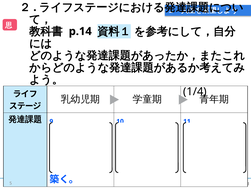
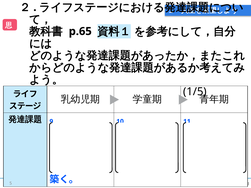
p.14: p.14 -> p.65 (80, 31)
1/4: 1/4 -> 1/5 (195, 92)
